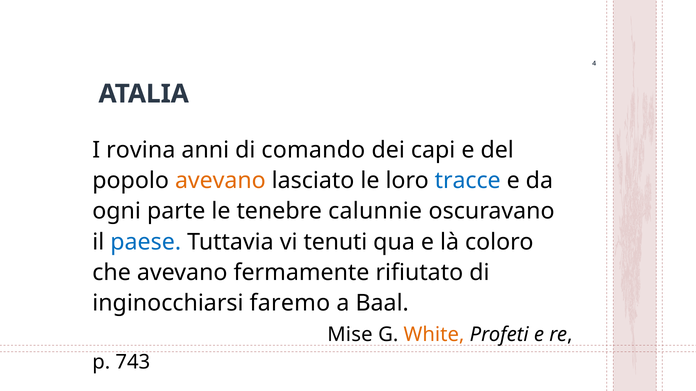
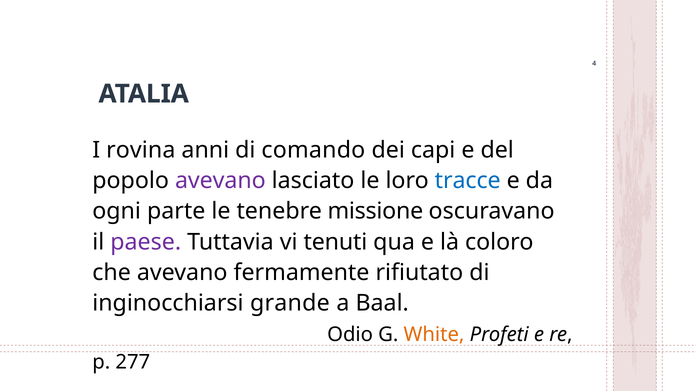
avevano colour: orange -> purple (220, 181)
calunnie: calunnie -> missione (375, 212)
paese colour: blue -> purple (146, 242)
faremo: faremo -> grande (290, 303)
Mise: Mise -> Odio (350, 335)
743: 743 -> 277 (133, 362)
